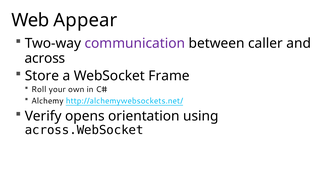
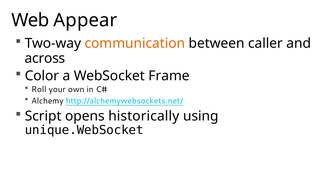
communication colour: purple -> orange (135, 43)
Store: Store -> Color (42, 76)
Verify: Verify -> Script (43, 116)
orientation: orientation -> historically (144, 116)
across.WebSocket: across.WebSocket -> unique.WebSocket (84, 130)
